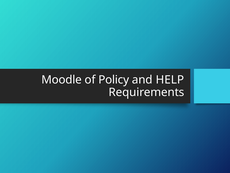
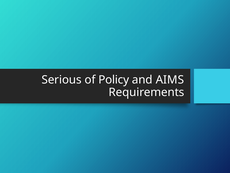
Moodle: Moodle -> Serious (62, 80)
HELP: HELP -> AIMS (170, 80)
